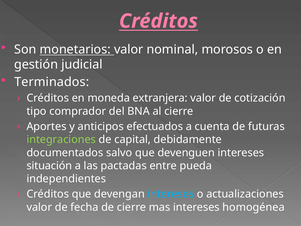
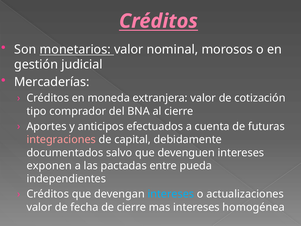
Terminados: Terminados -> Mercaderías (52, 82)
integraciones colour: light green -> pink (61, 139)
situación: situación -> exponen (49, 166)
